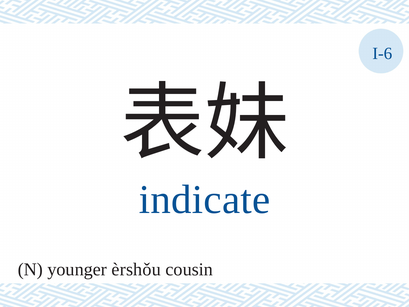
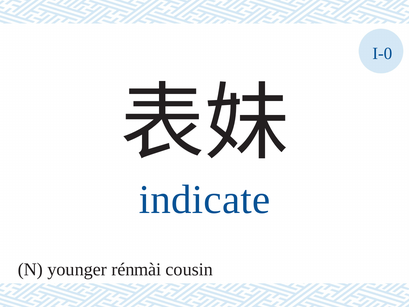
I-6: I-6 -> I-0 (383, 54)
èrshǒu: èrshǒu -> rénmài (136, 269)
